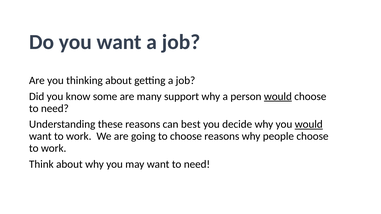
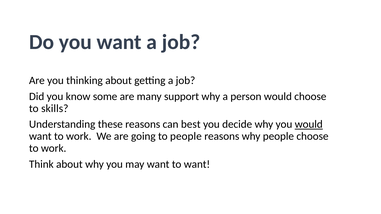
would underline: present -> none (278, 97)
need: need -> skills (55, 109)
to choose: choose -> people (186, 136)
want to need: need -> want (197, 164)
